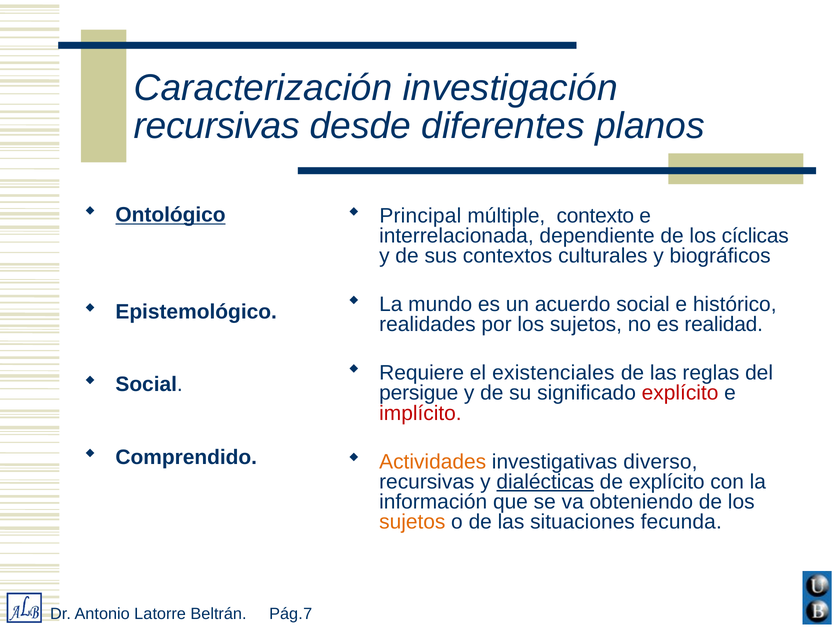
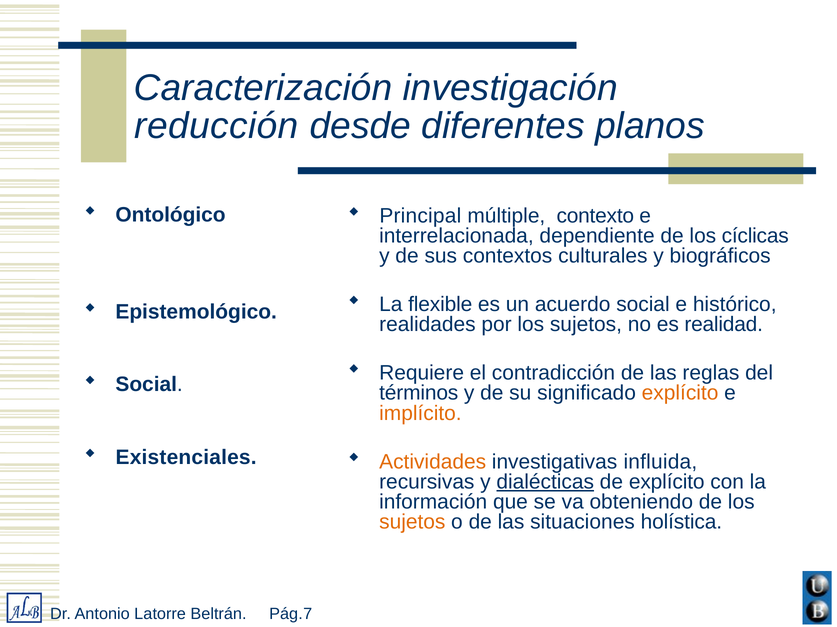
recursivas: recursivas -> reducción (216, 126)
Ontológico underline: present -> none (171, 215)
mundo: mundo -> flexible (440, 305)
existenciales: existenciales -> contradicción (553, 373)
persigue: persigue -> términos (419, 394)
explícito colour: red -> orange (680, 394)
implícito colour: red -> orange (420, 414)
Comprendido: Comprendido -> Existenciales (186, 458)
diverso: diverso -> influida (660, 462)
fecunda: fecunda -> holística (681, 523)
